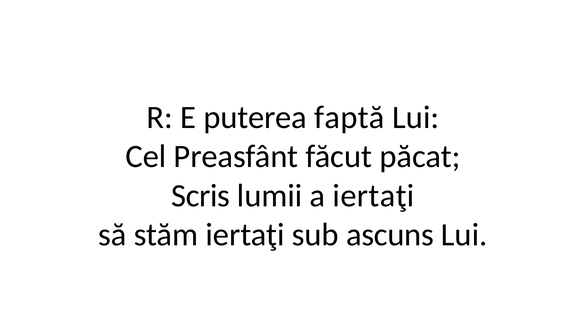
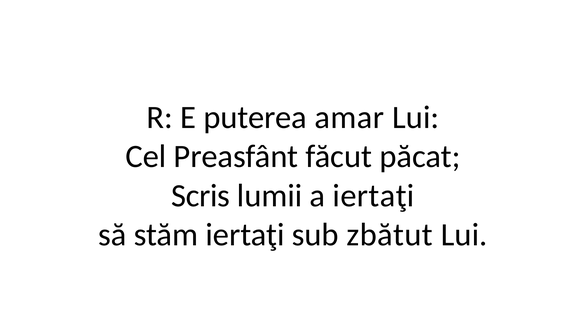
faptă: faptă -> amar (349, 117)
ascuns: ascuns -> zbătut (390, 234)
